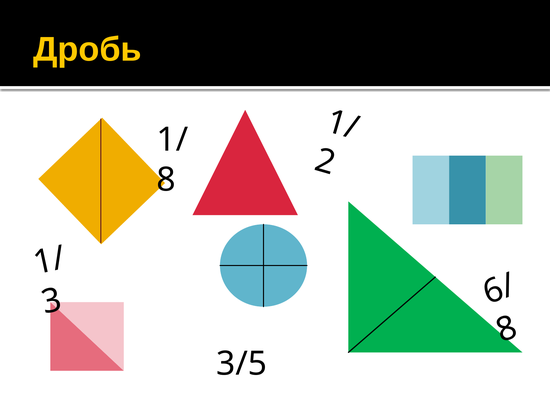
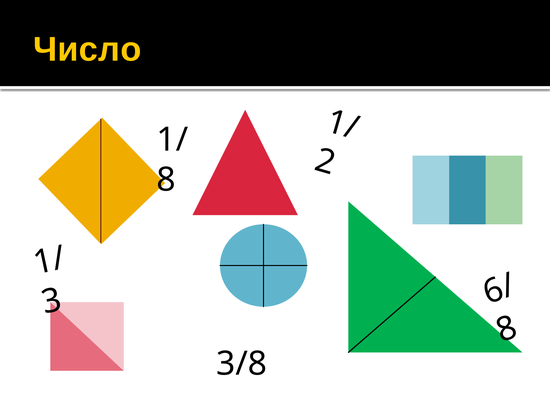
Дробь: Дробь -> Число (87, 49)
3/5: 3/5 -> 3/8 (242, 364)
